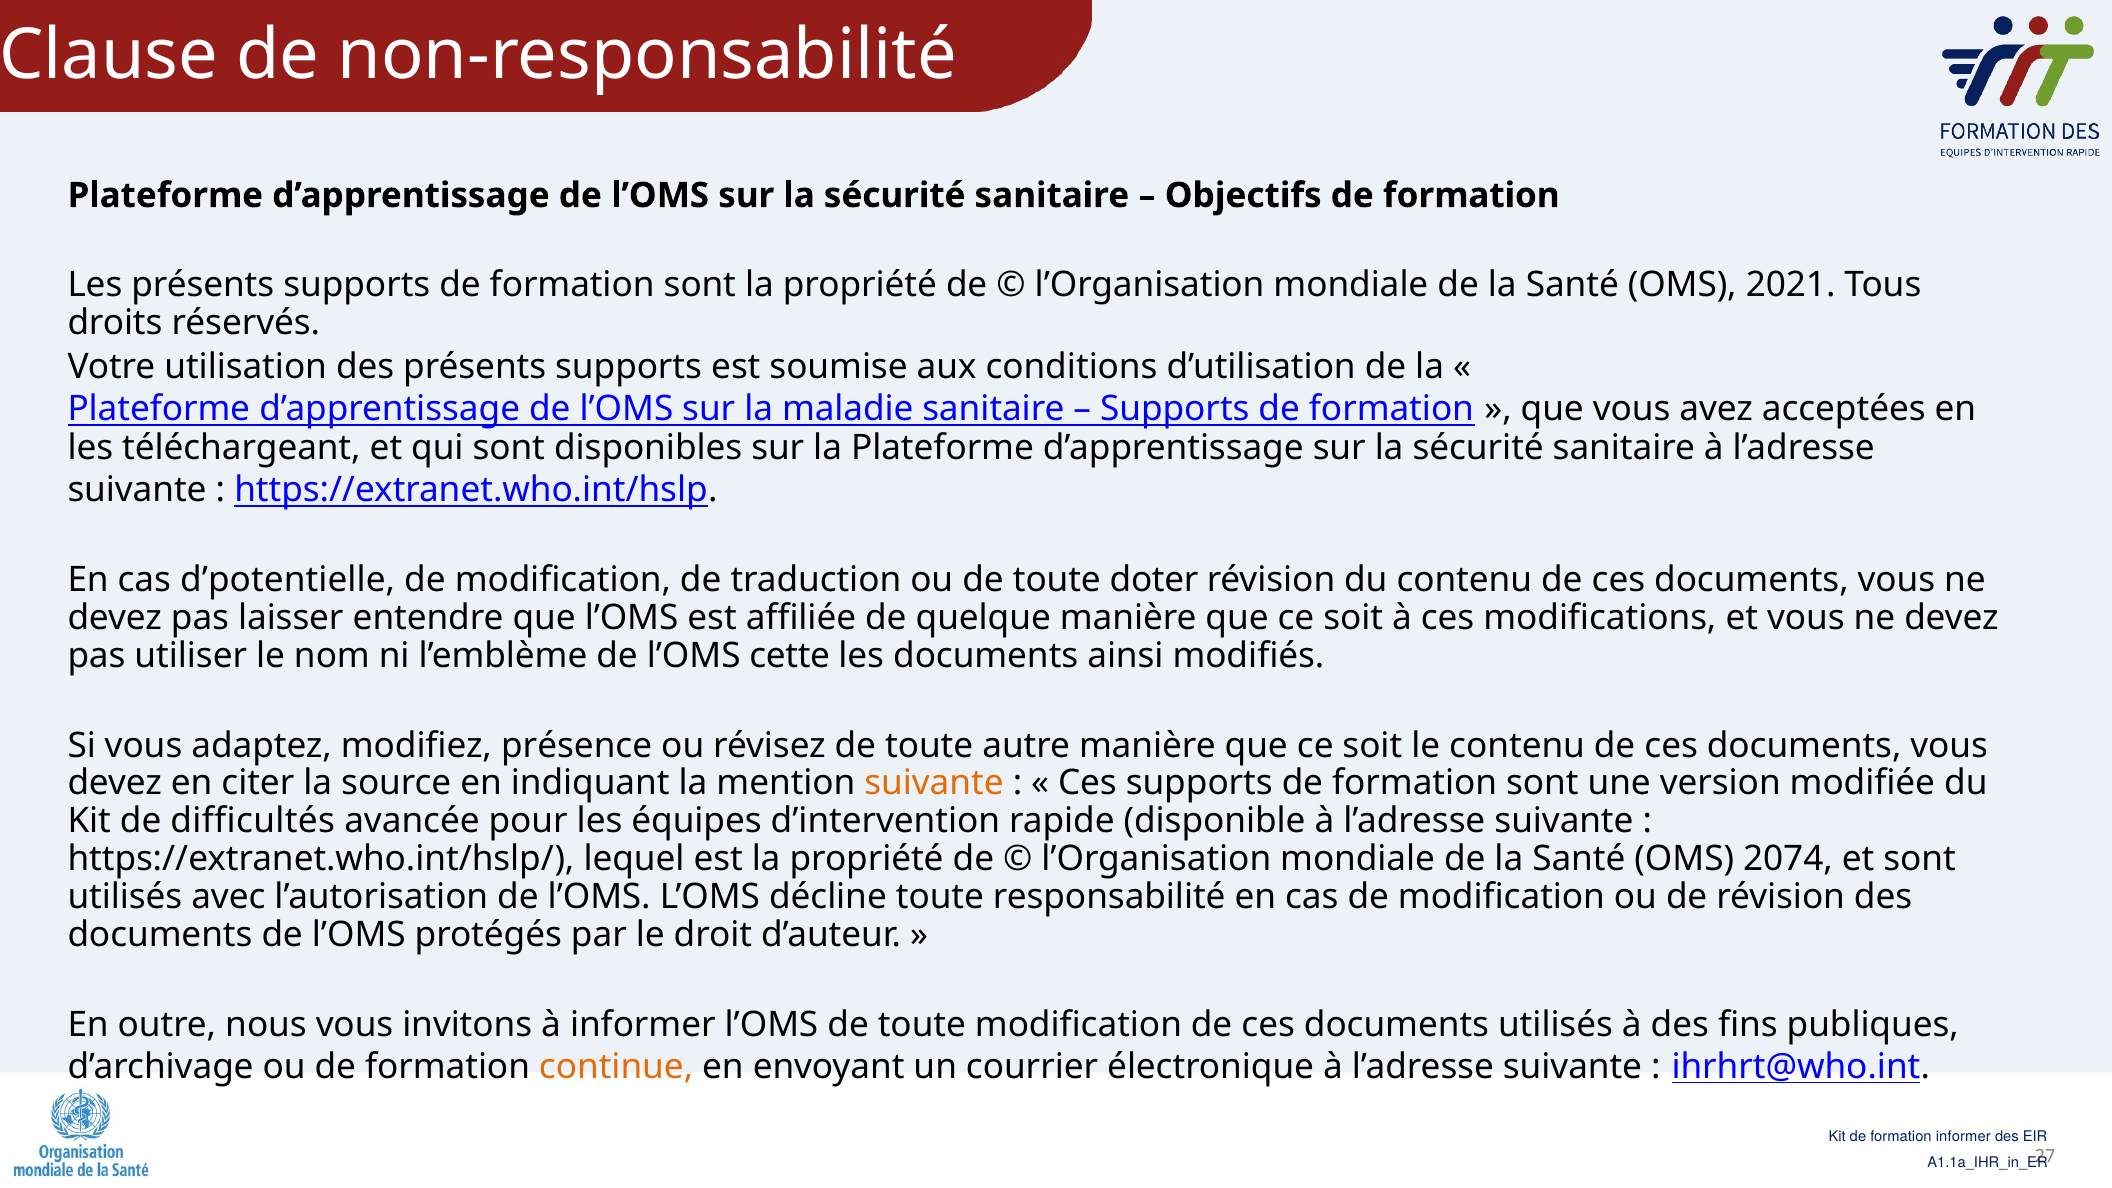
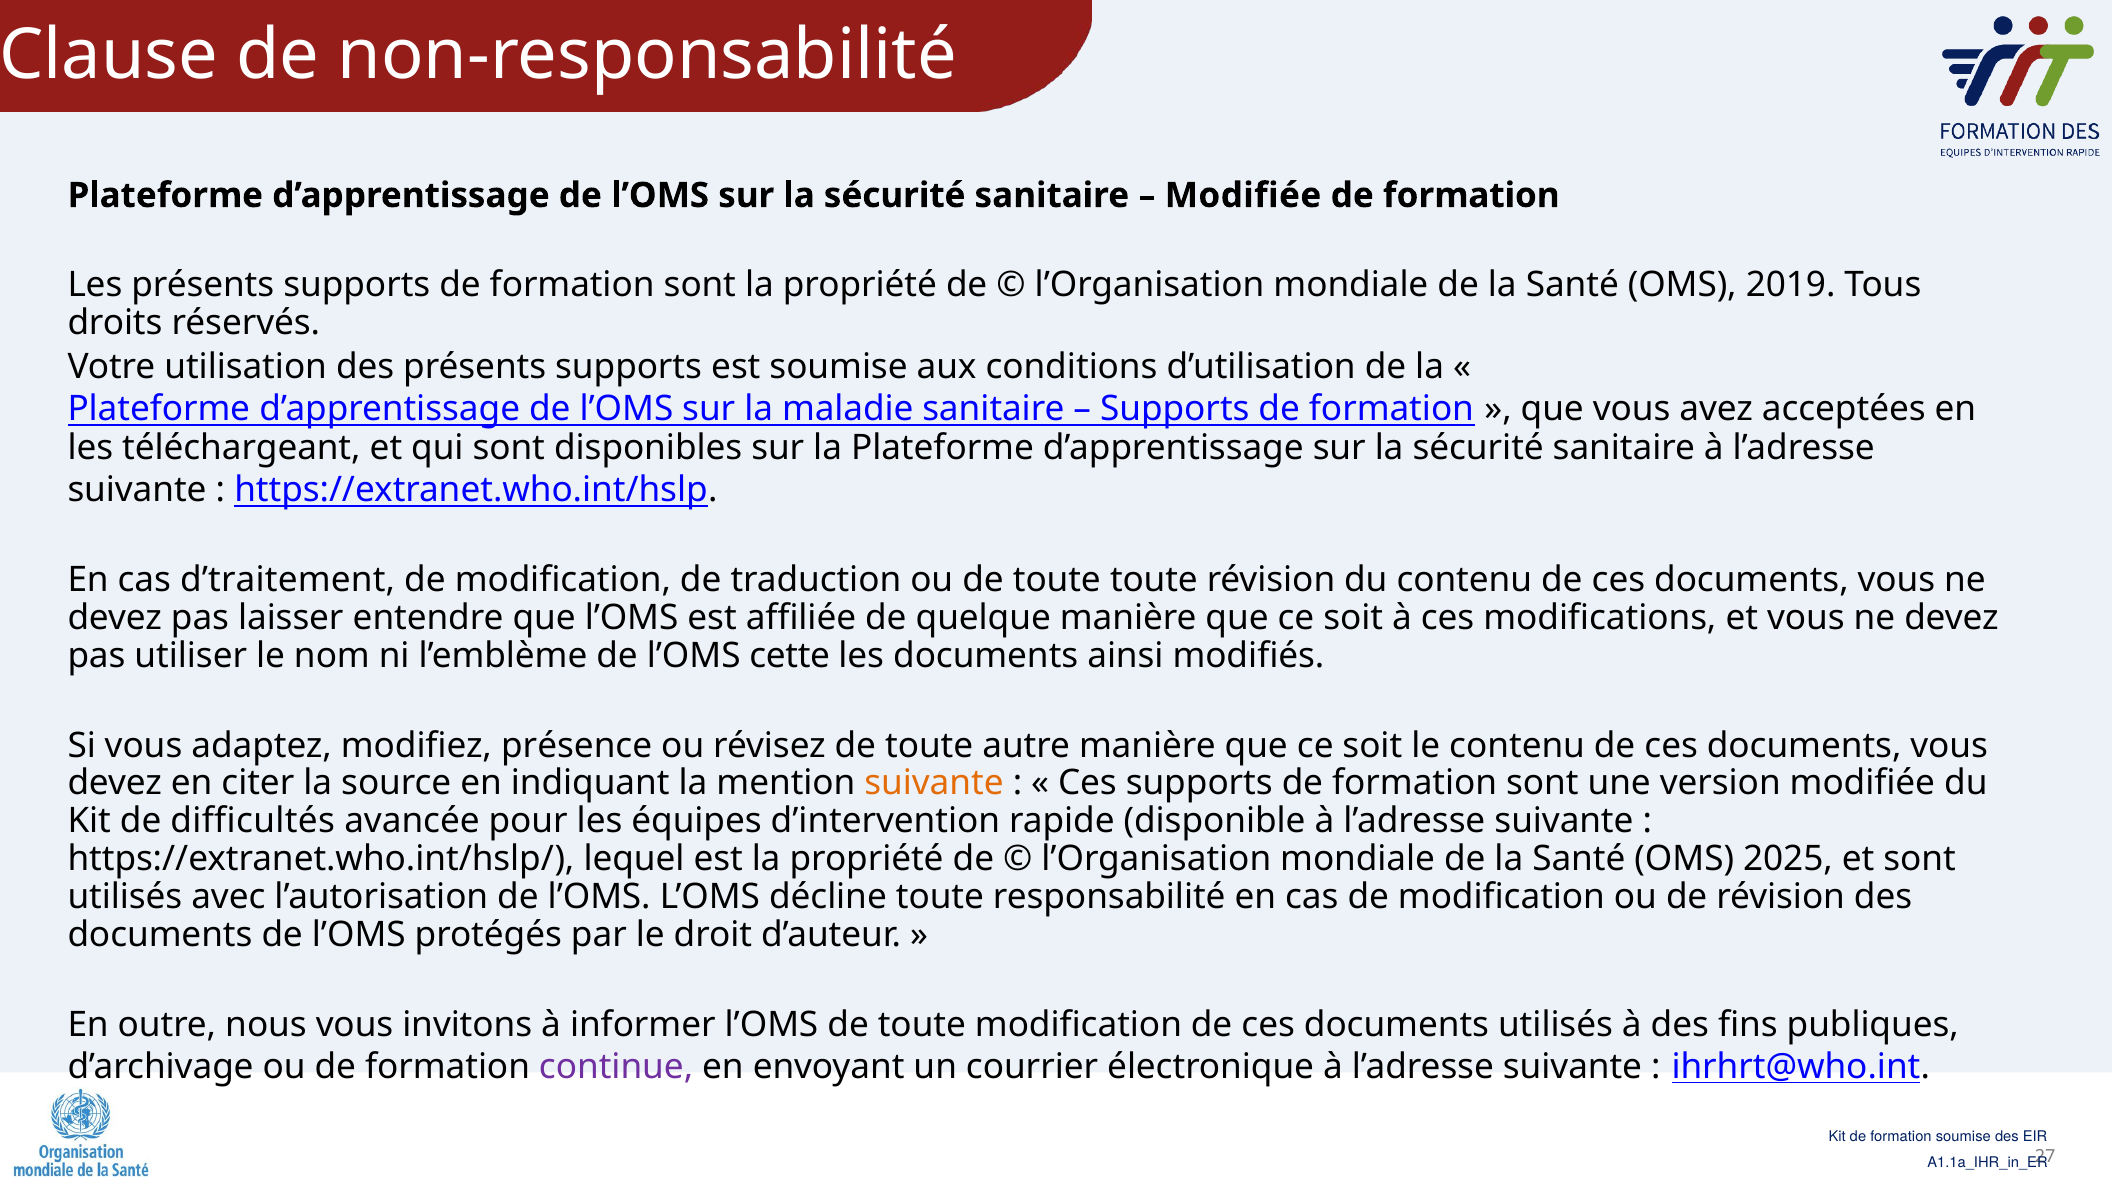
Objectifs: Objectifs -> Modifiée (1243, 195)
2021: 2021 -> 2019 (1791, 285)
d’potentielle: d’potentielle -> d’traitement (288, 580)
toute doter: doter -> toute (1154, 580)
2074: 2074 -> 2025 (1788, 859)
continue colour: orange -> purple (616, 1067)
formation informer: informer -> soumise (1963, 1137)
